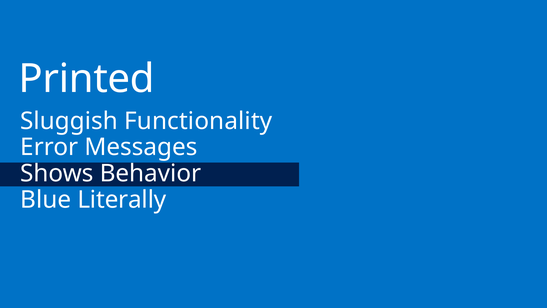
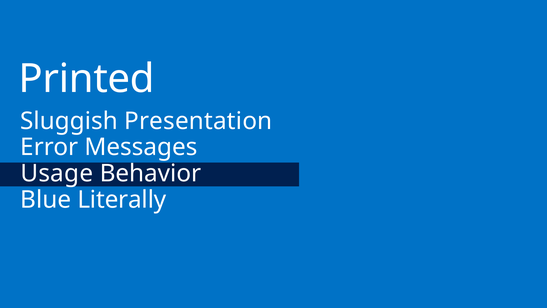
Functionality: Functionality -> Presentation (198, 121)
Shows: Shows -> Usage (57, 173)
